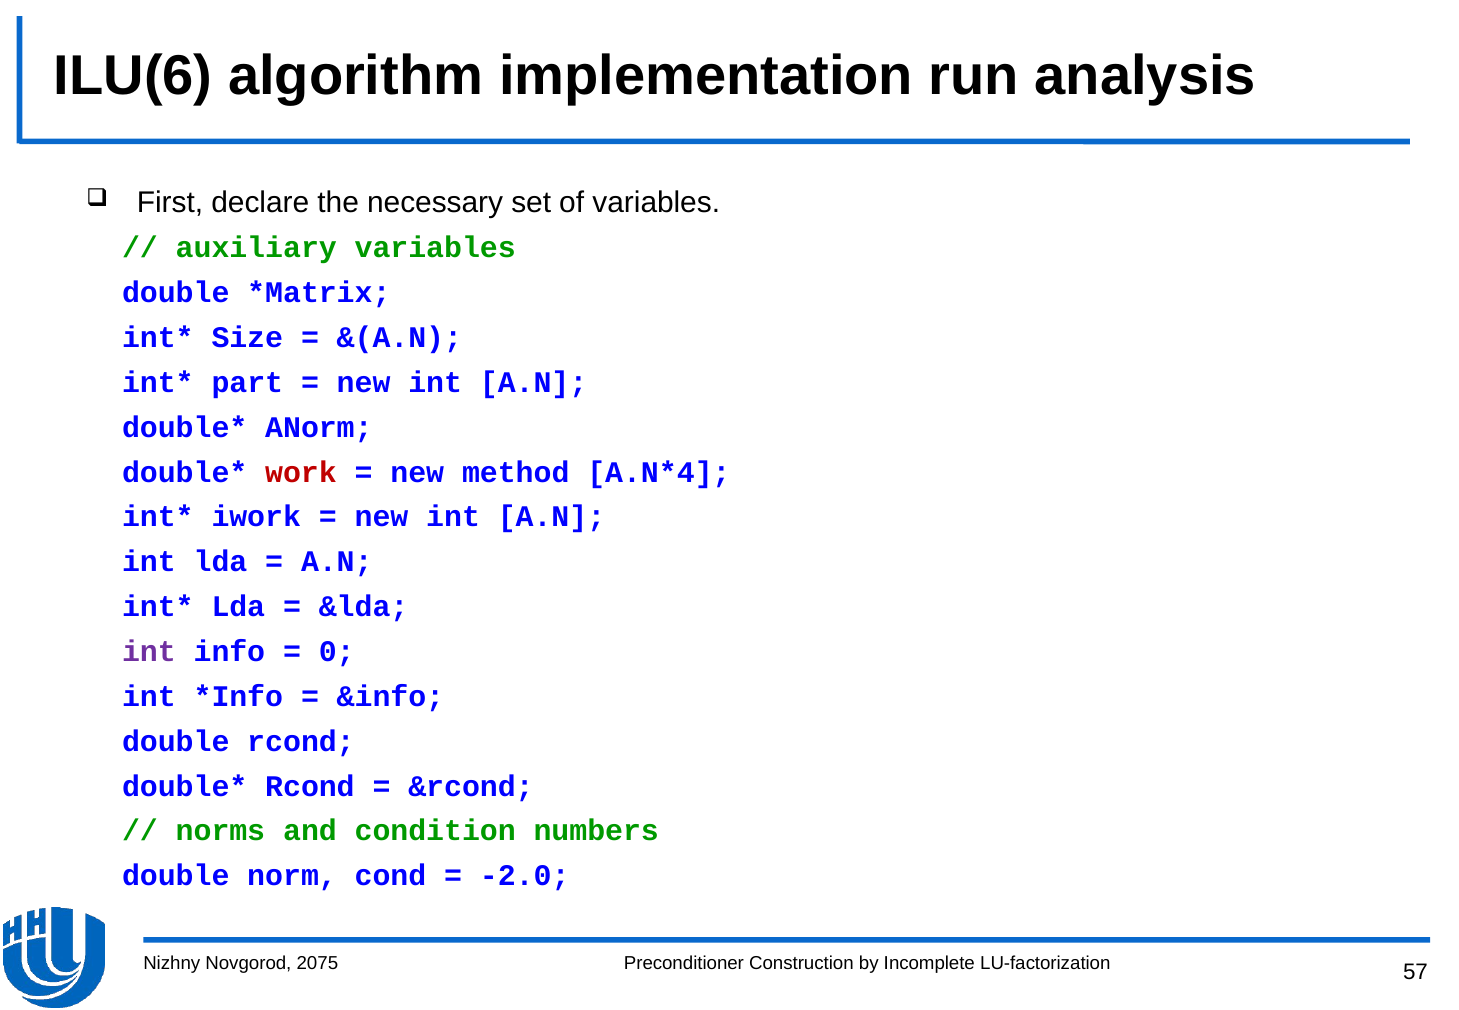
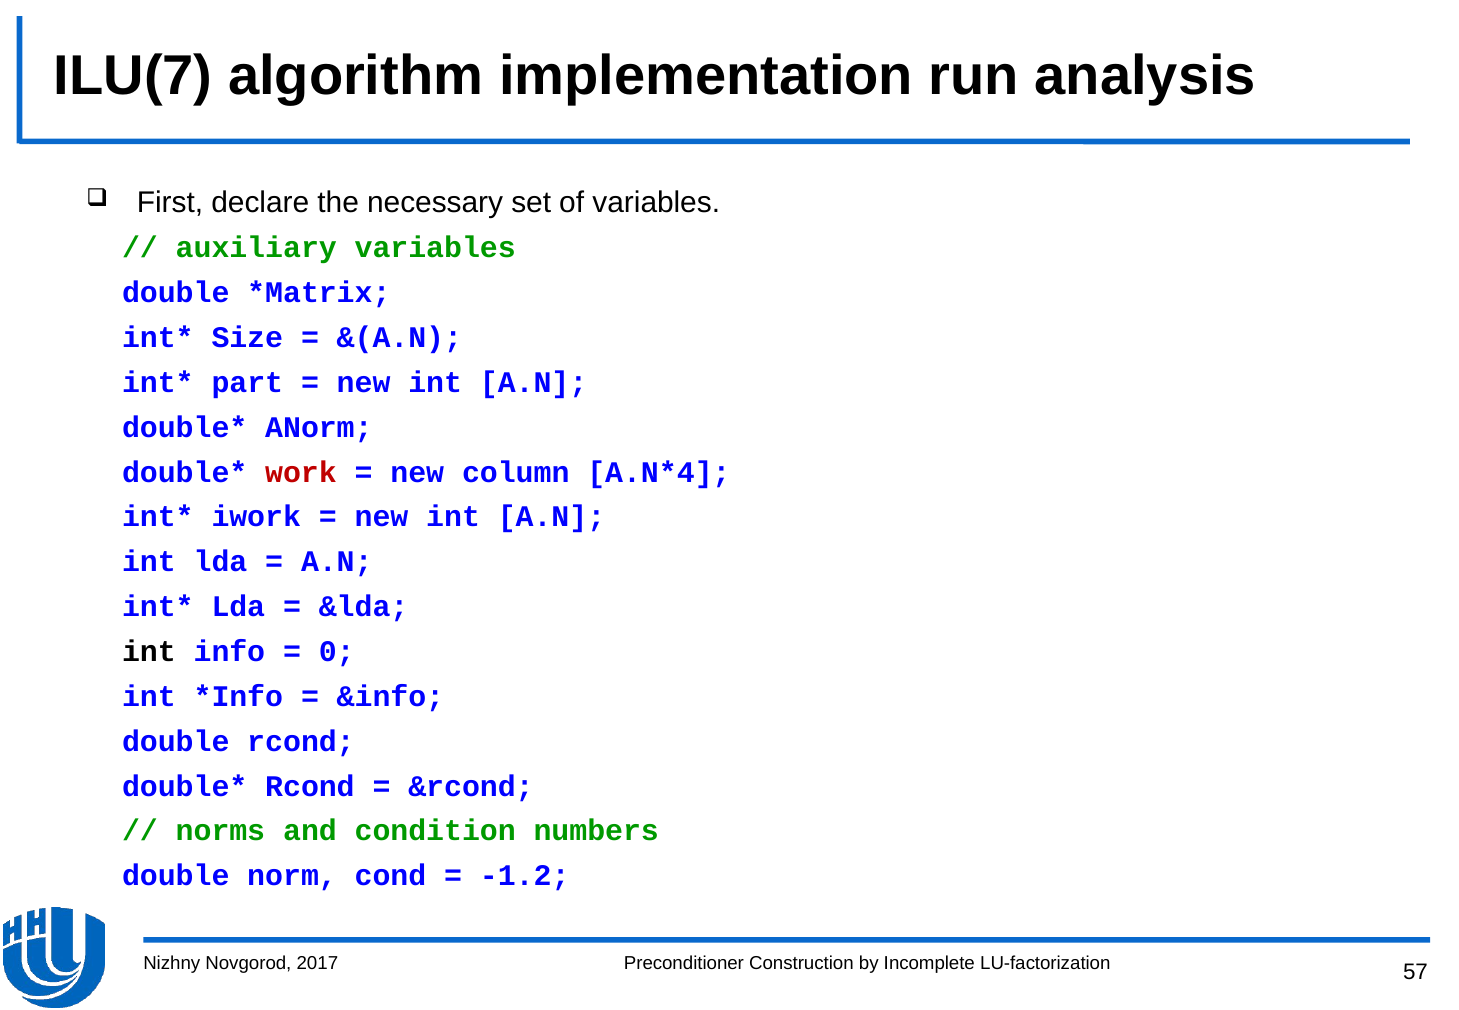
ILU(6: ILU(6 -> ILU(7 (133, 76)
method: method -> column (516, 472)
int colour: purple -> black (149, 652)
-2.0: -2.0 -> -1.2 (525, 876)
2075: 2075 -> 2017 (317, 963)
